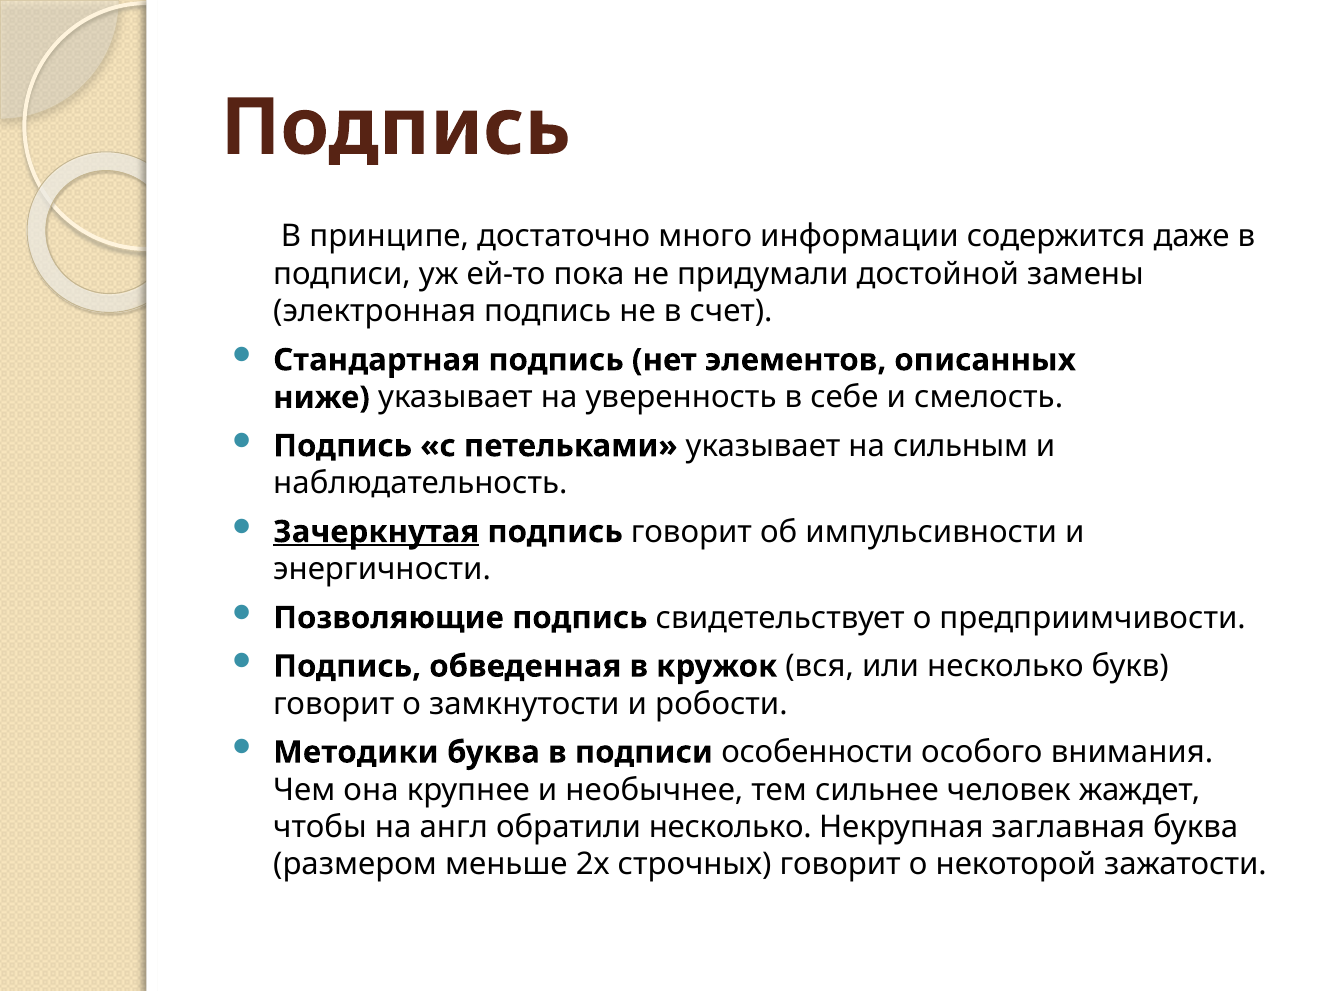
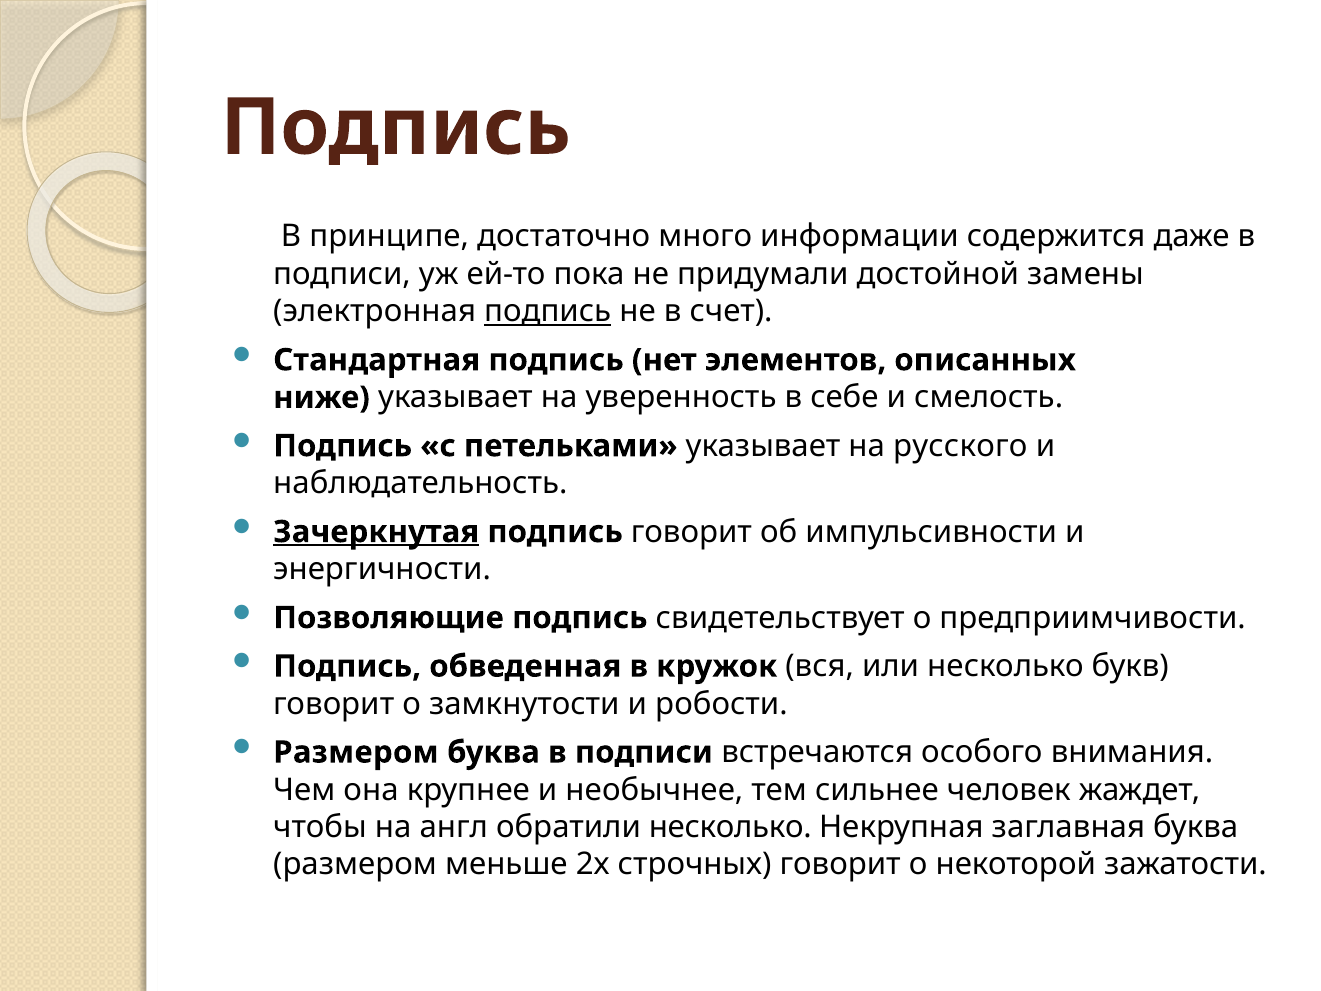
подпись underline: none -> present (548, 311)
сильным: сильным -> русского (960, 446)
Методики: Методики -> Размером (356, 752)
особенности: особенности -> встречаются (817, 752)
